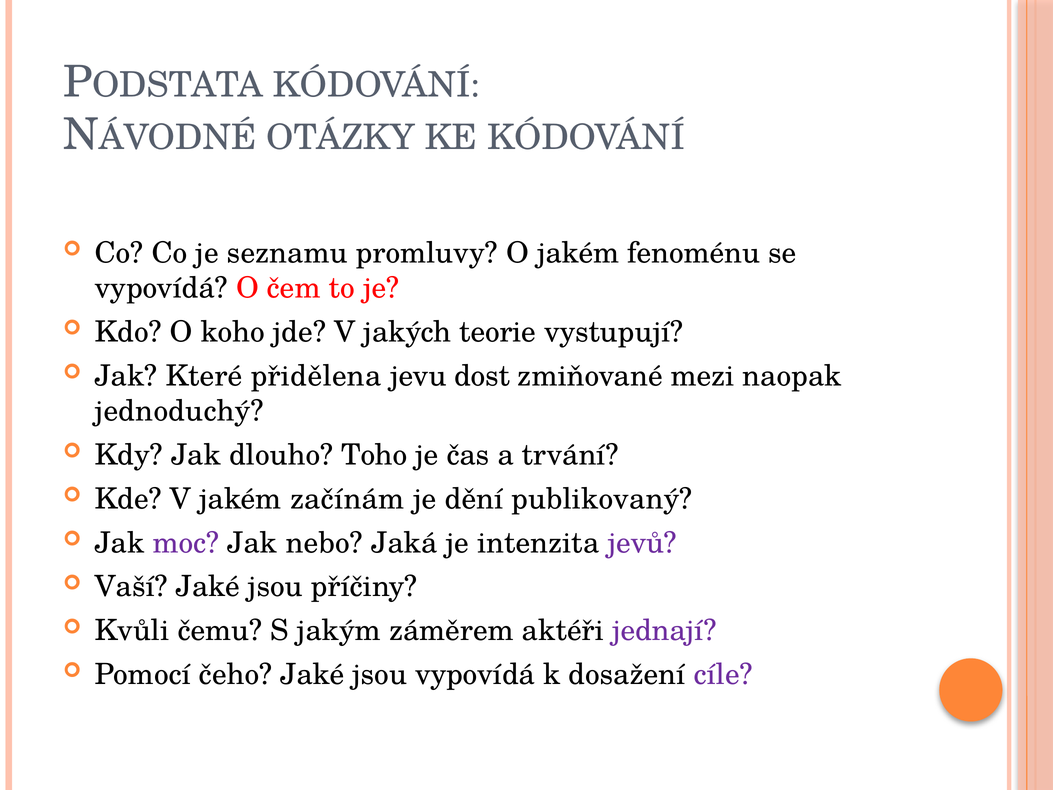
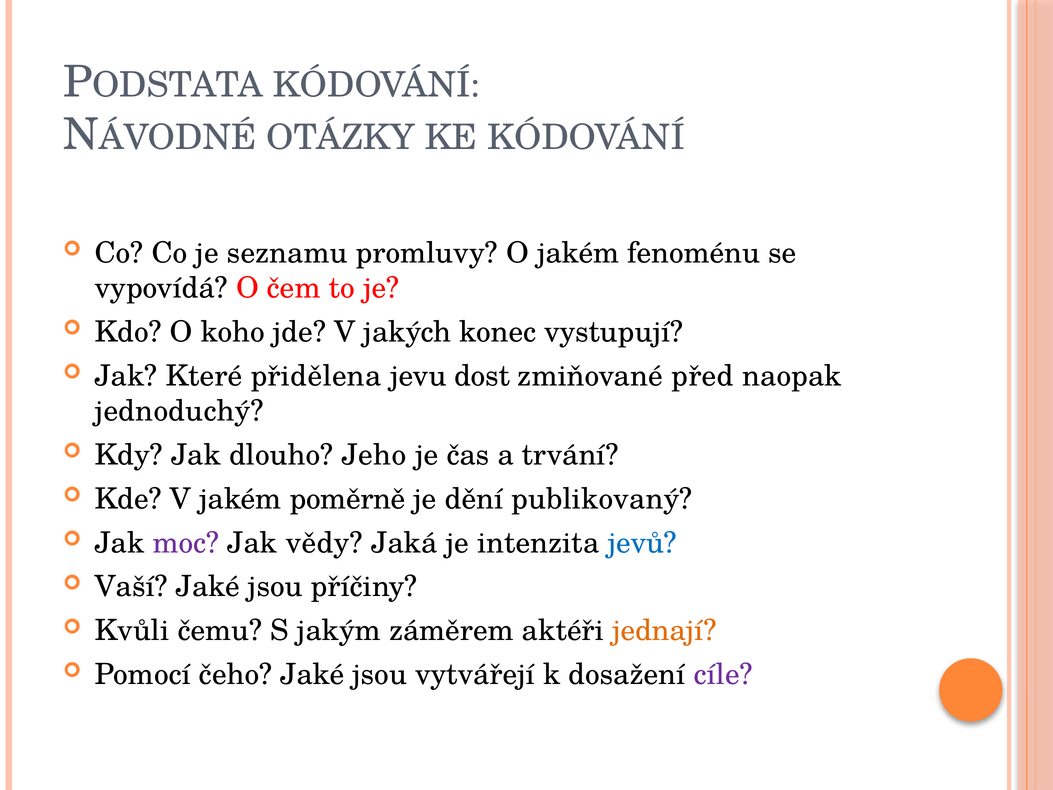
teorie: teorie -> konec (498, 332)
mezi: mezi -> před (702, 376)
Toho: Toho -> Jeho (374, 455)
začínám: začínám -> poměrně (348, 499)
nebo: nebo -> vědy (324, 543)
jevů colour: purple -> blue (642, 543)
jednají colour: purple -> orange (664, 631)
jsou vypovídá: vypovídá -> vytvářejí (475, 674)
